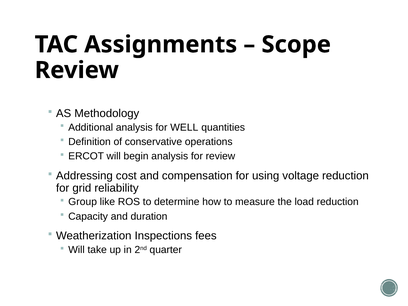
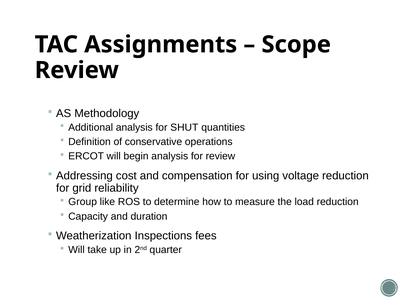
WELL: WELL -> SHUT (184, 127)
